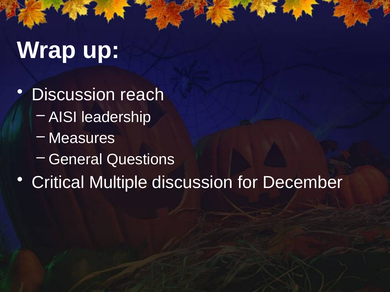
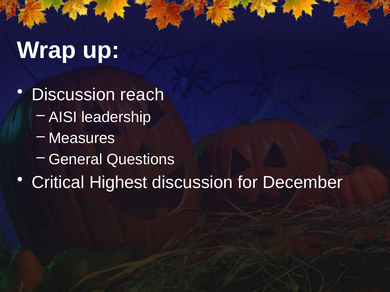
Multiple: Multiple -> Highest (118, 183)
